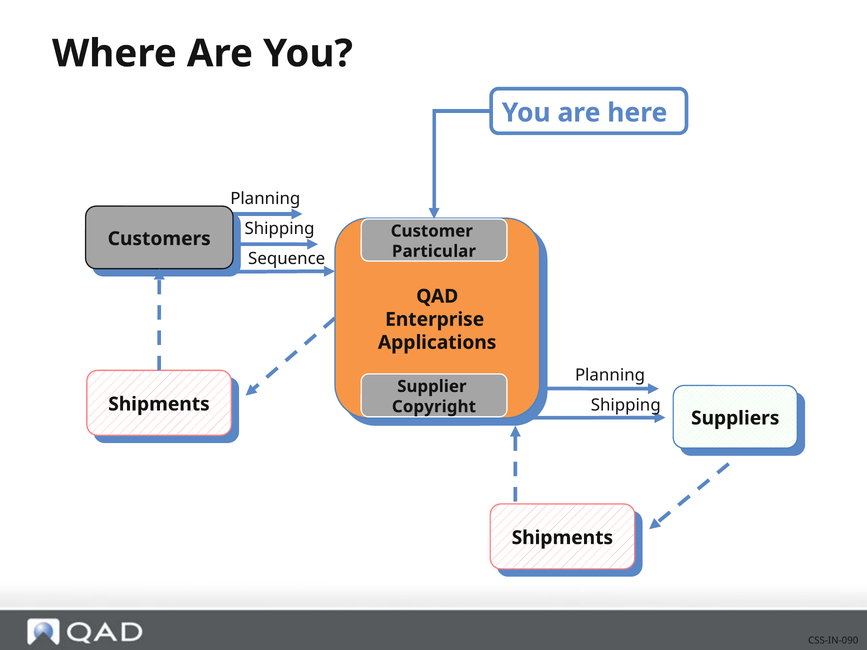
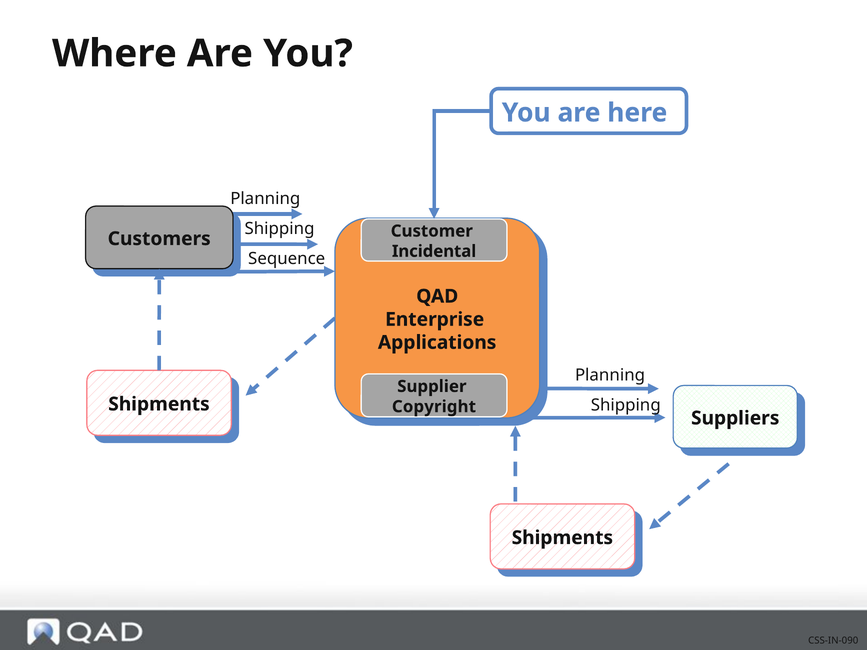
Particular: Particular -> Incidental (434, 251)
